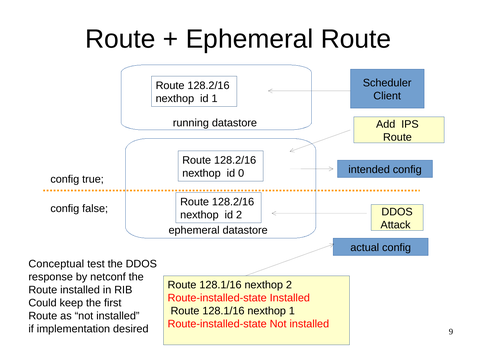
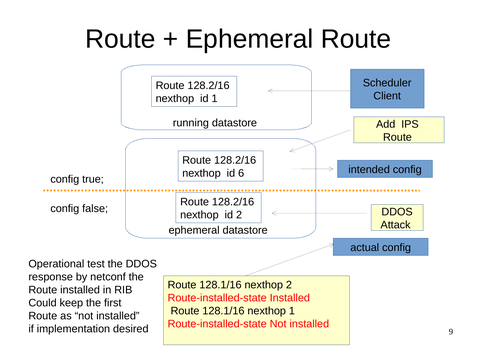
0: 0 -> 6 (241, 173)
Conceptual: Conceptual -> Operational (56, 264)
